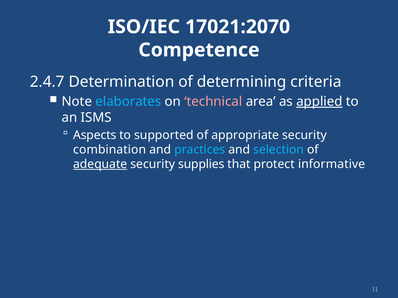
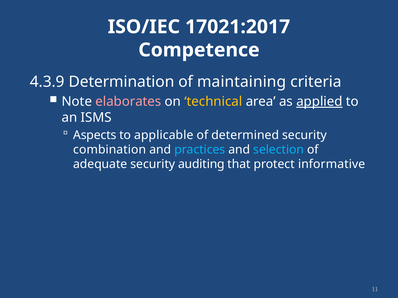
17021:2070: 17021:2070 -> 17021:2017 (238, 27)
2.4.7: 2.4.7 -> 4.3.9 (47, 82)
determining: determining -> maintaining (242, 82)
elaborates colour: light blue -> pink (128, 102)
technical colour: pink -> yellow (213, 102)
supported: supported -> applicable (164, 135)
appropriate: appropriate -> determined (245, 135)
adequate underline: present -> none (100, 164)
supplies: supplies -> auditing (201, 164)
